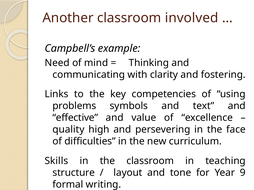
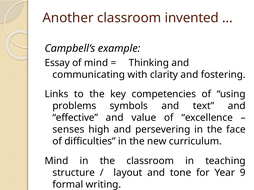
involved: involved -> invented (192, 18)
Need: Need -> Essay (57, 63)
quality: quality -> senses (68, 130)
Skills: Skills -> Mind (56, 161)
